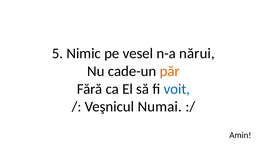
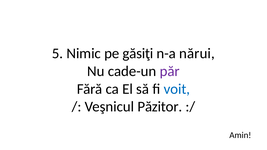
vesel: vesel -> găsiţi (138, 53)
păr colour: orange -> purple (170, 71)
Numai: Numai -> Păzitor (160, 107)
